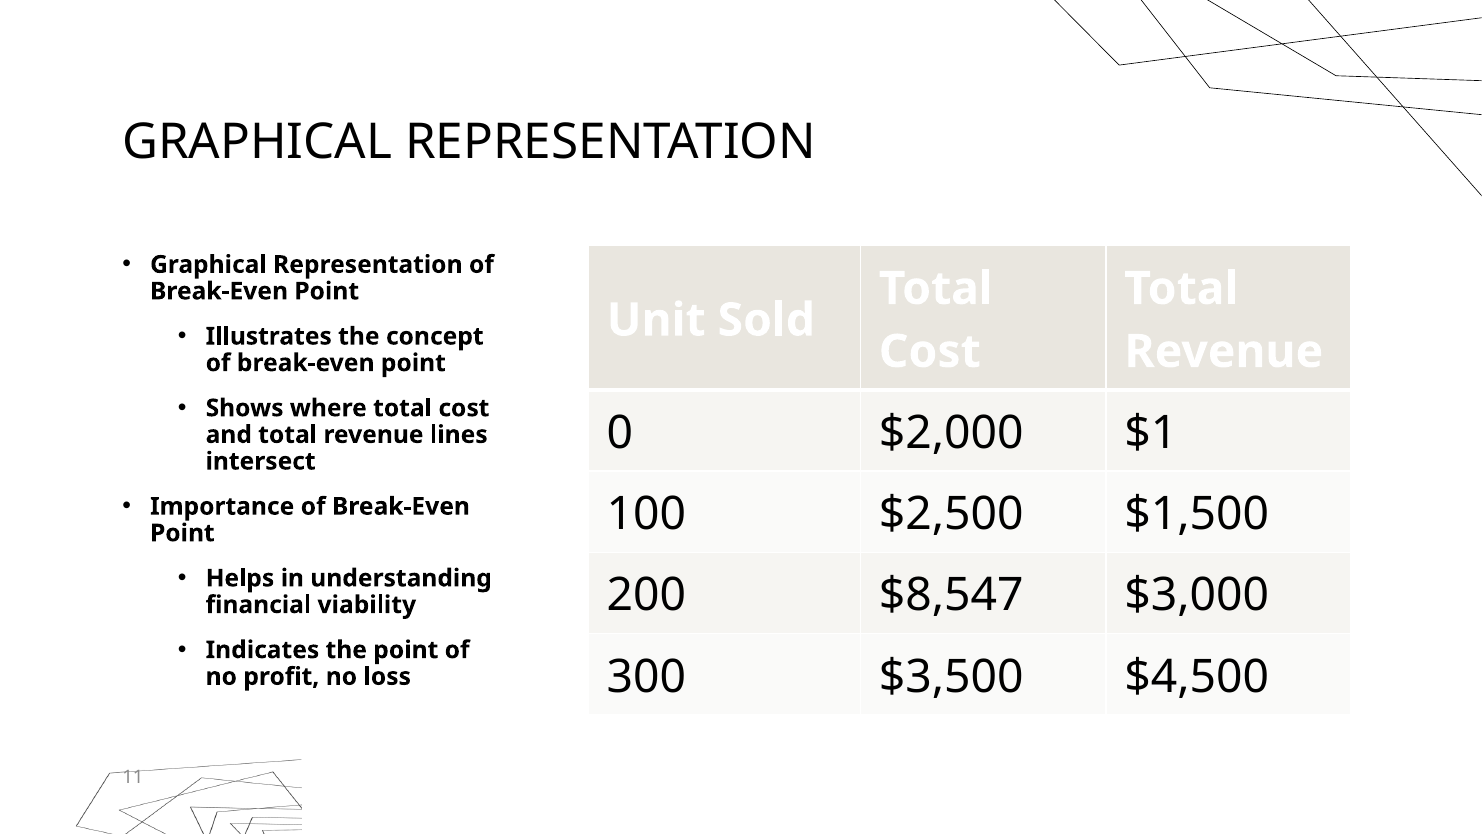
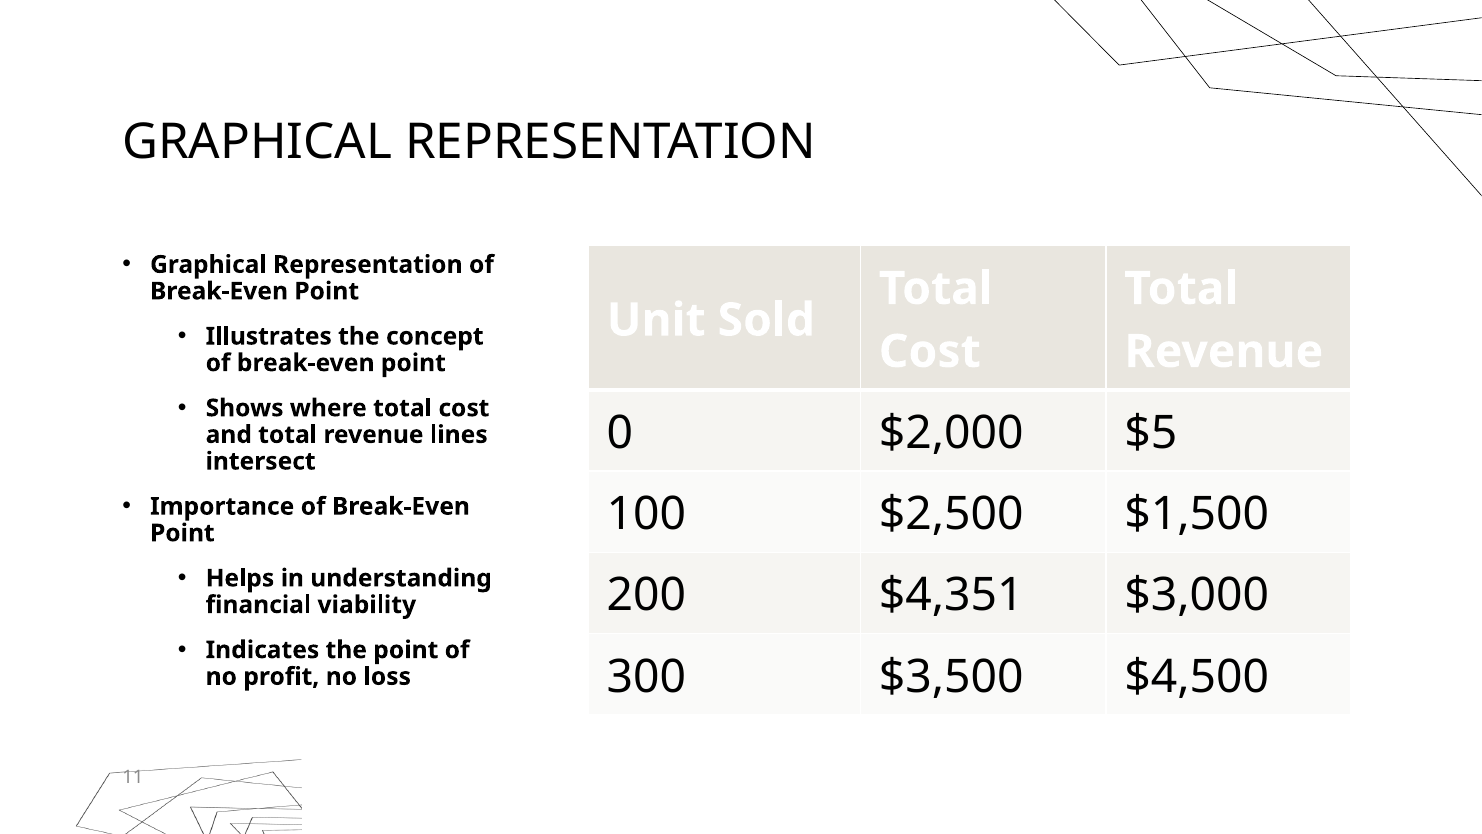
$1: $1 -> $5 (1151, 433)
$8,547: $8,547 -> $4,351 (951, 595)
